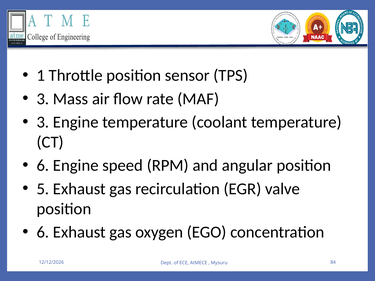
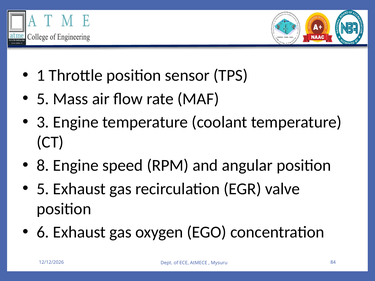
3: 3 -> 5 (43, 99)
6: 6 -> 8 (43, 166)
